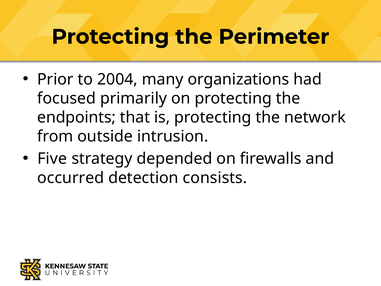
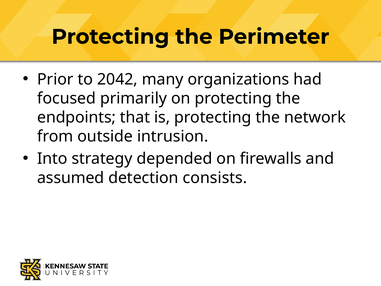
2004: 2004 -> 2042 (117, 79)
Five: Five -> Into (52, 159)
occurred: occurred -> assumed (71, 178)
